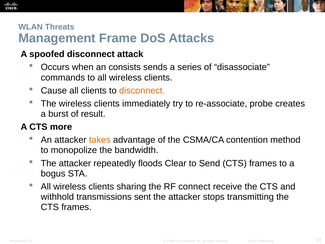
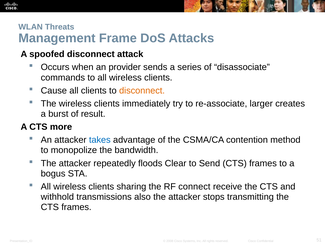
consists: consists -> provider (125, 67)
probe: probe -> larger (261, 103)
takes colour: orange -> blue (100, 140)
sent: sent -> also (142, 197)
